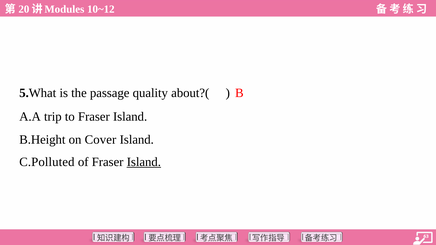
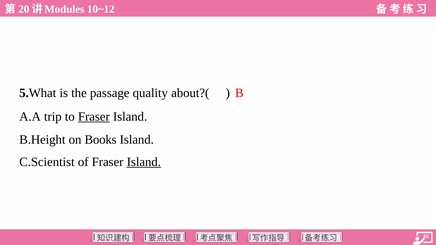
Fraser underline: none -> present (94, 117)
Cover: Cover -> Books (101, 140)
C.Polluted: C.Polluted -> C.Scientist (47, 162)
